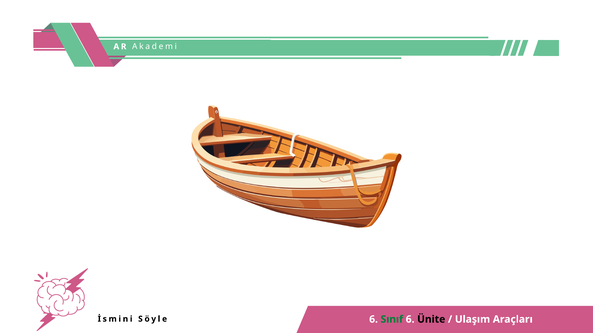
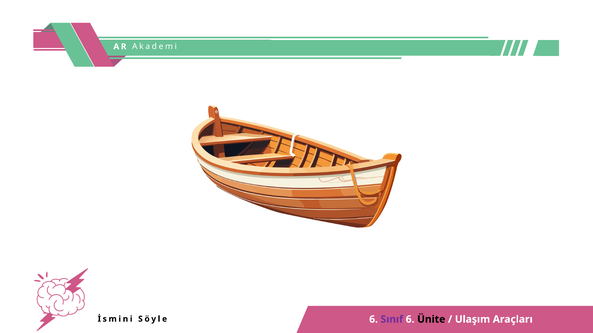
Sınıf colour: green -> purple (392, 320)
